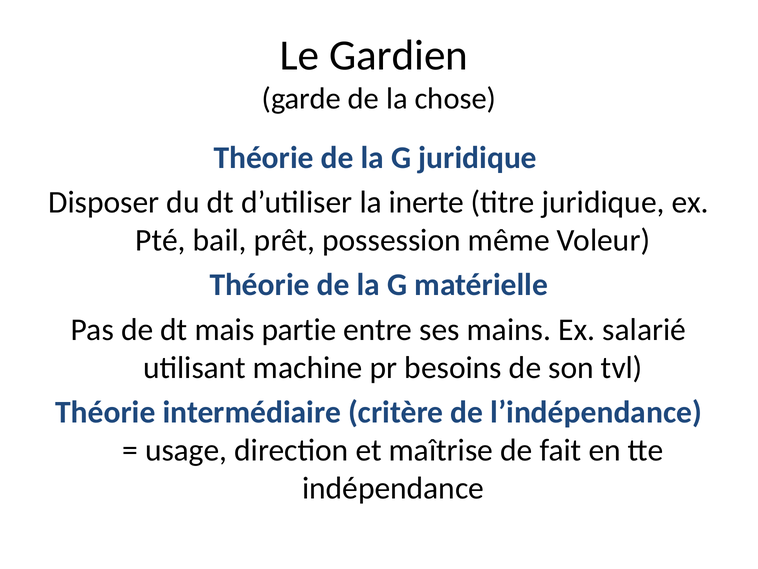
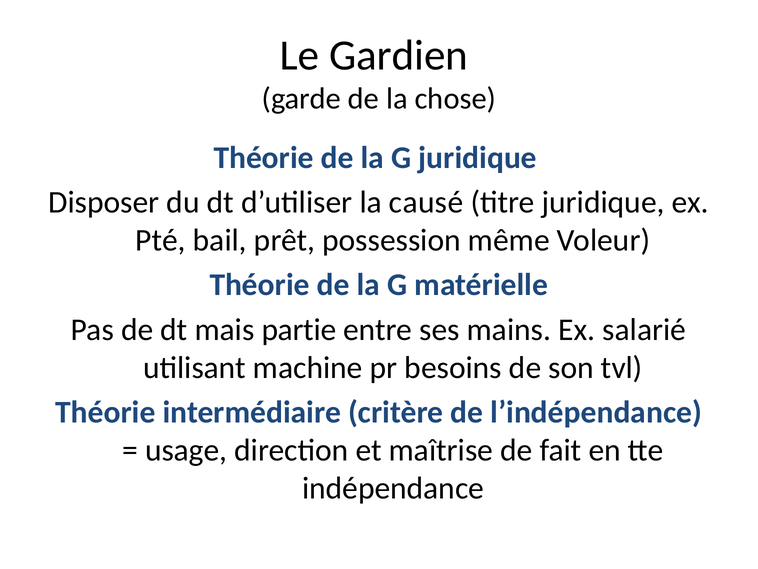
inerte: inerte -> causé (426, 202)
